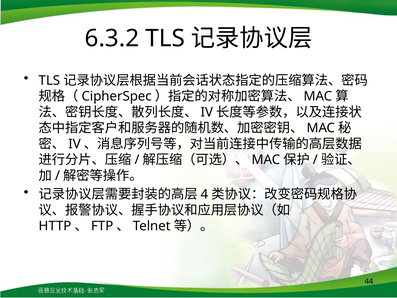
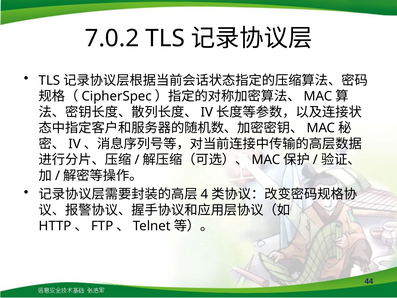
6.3.2: 6.3.2 -> 7.0.2 (112, 38)
